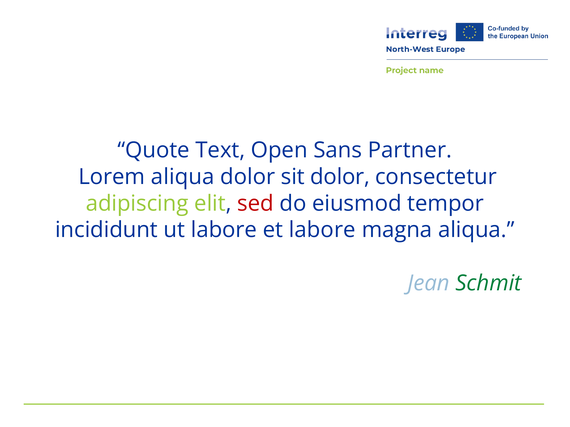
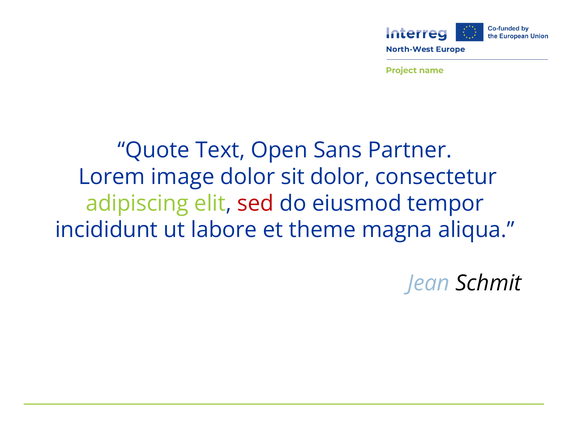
Lorem aliqua: aliqua -> image (183, 177)
et labore: labore -> theme (322, 230)
Schmit colour: green -> black (489, 284)
